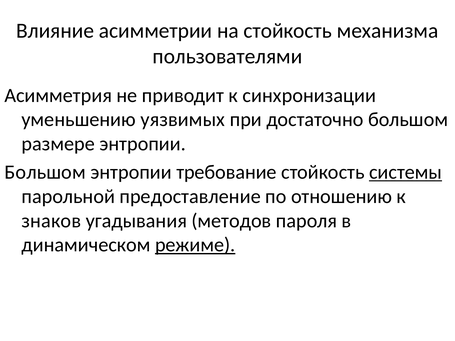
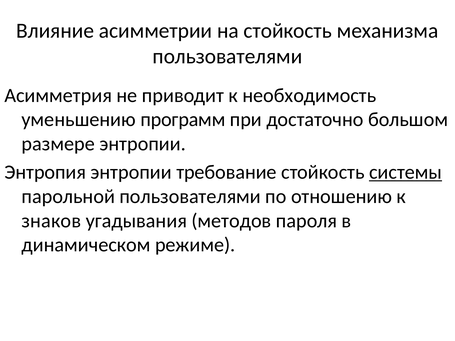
синхронизации: синхронизации -> необходимость (309, 95)
уязвимых: уязвимых -> программ (183, 120)
Большом: Большом -> Энтропия (45, 172)
парольной предоставление: предоставление -> пользователями (190, 197)
режиме underline: present -> none (195, 245)
